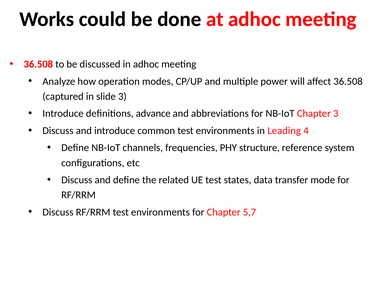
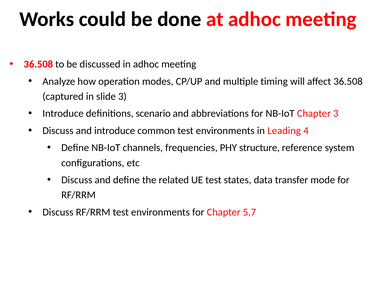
power: power -> timing (274, 81)
advance: advance -> scenario (153, 114)
